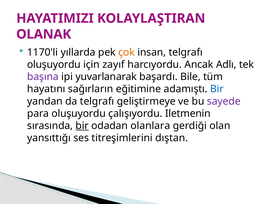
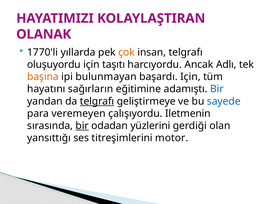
1170'li: 1170'li -> 1770'li (43, 52)
zayıf: zayıf -> taşıtı (114, 64)
başına colour: purple -> orange (43, 77)
yuvarlanarak: yuvarlanarak -> bulunmayan (106, 77)
başardı Bile: Bile -> Için (190, 77)
telgrafı underline: none -> present (97, 101)
sayede colour: purple -> blue (224, 101)
para oluşuyordu: oluşuyordu -> veremeyen (79, 113)
olanlara: olanlara -> yüzlerini (150, 126)
dıştan: dıştan -> motor (172, 138)
